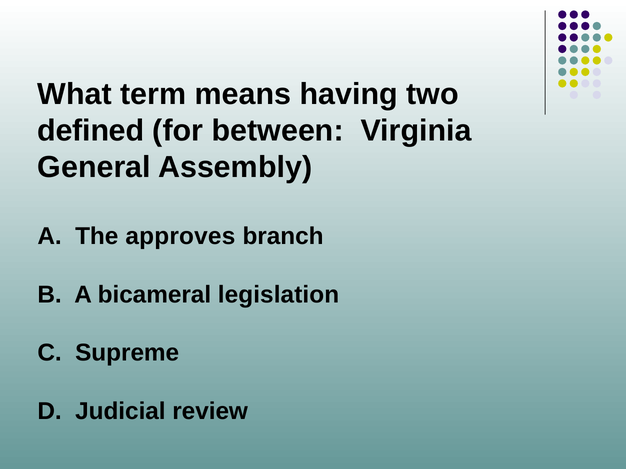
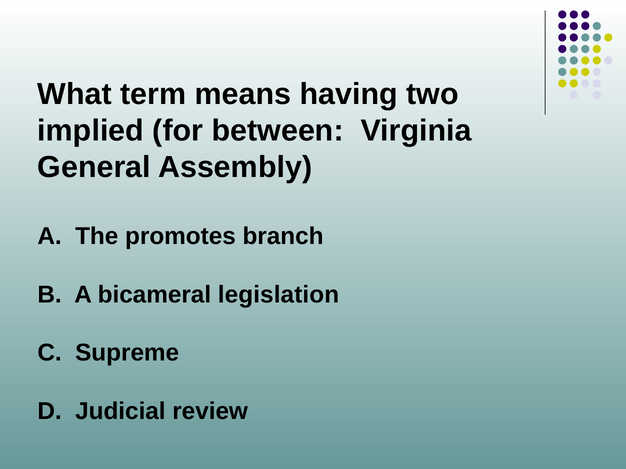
defined: defined -> implied (91, 131)
approves: approves -> promotes (180, 236)
